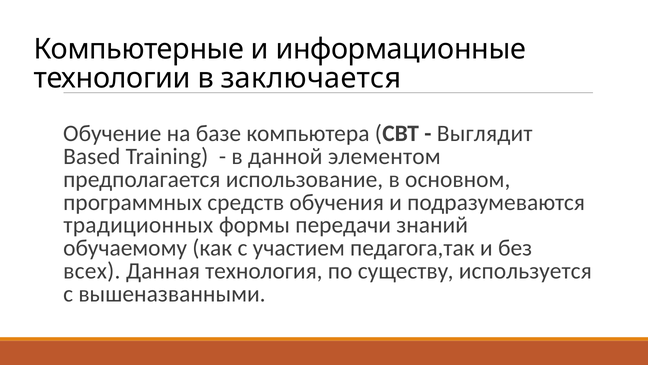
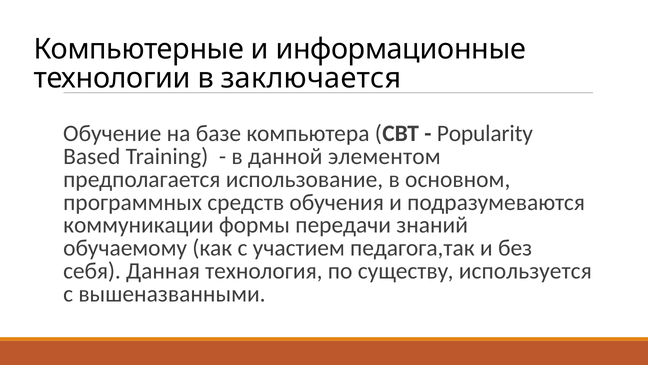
Выглядит: Выглядит -> Popularity (485, 133)
традиционных: традиционных -> коммуникации (138, 225)
всех: всех -> себя (92, 271)
